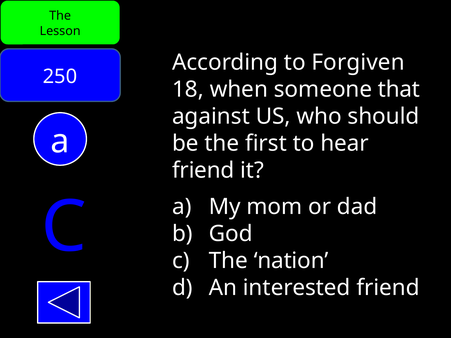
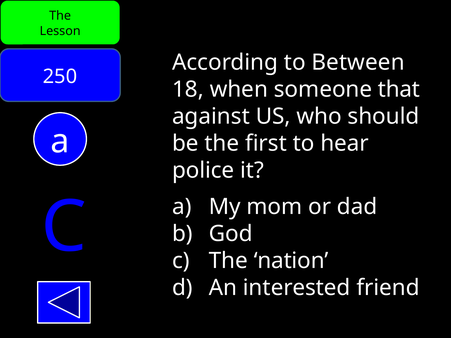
Forgiven: Forgiven -> Between (358, 62)
friend: friend -> police (203, 171)
